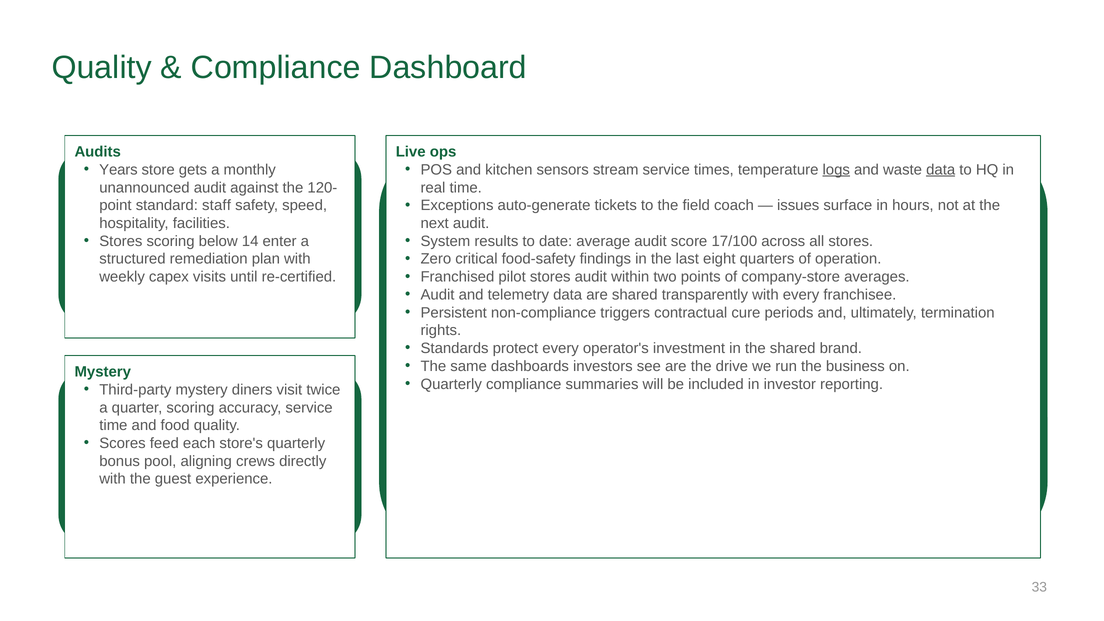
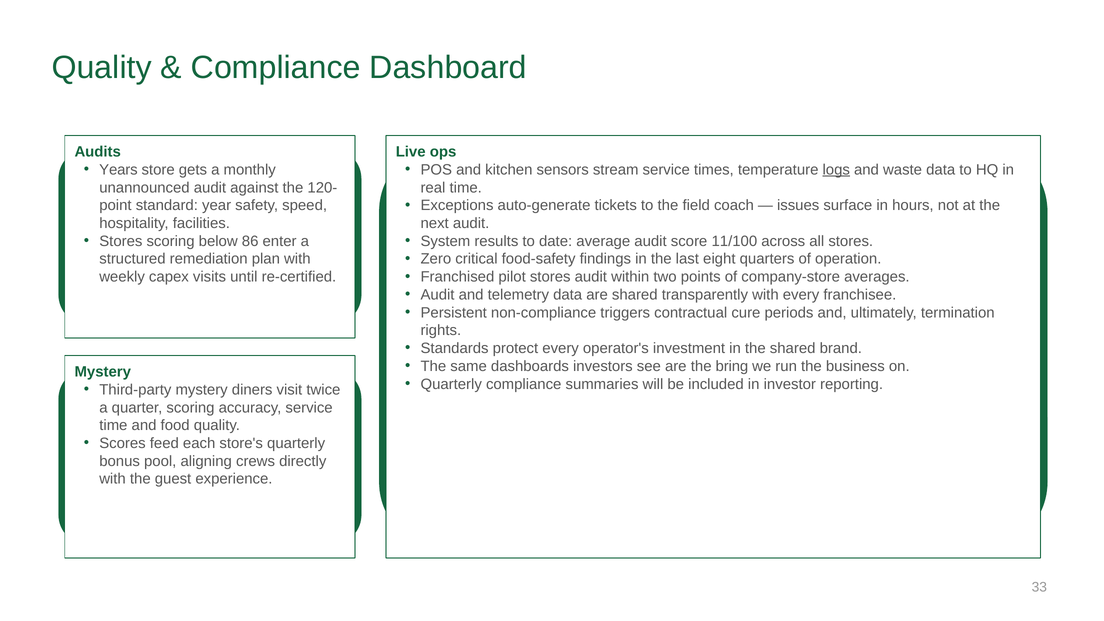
data underline: present -> none (941, 170)
staff: staff -> year (217, 205)
14: 14 -> 86 (250, 241)
17/100: 17/100 -> 11/100 (734, 241)
drive: drive -> bring (732, 366)
